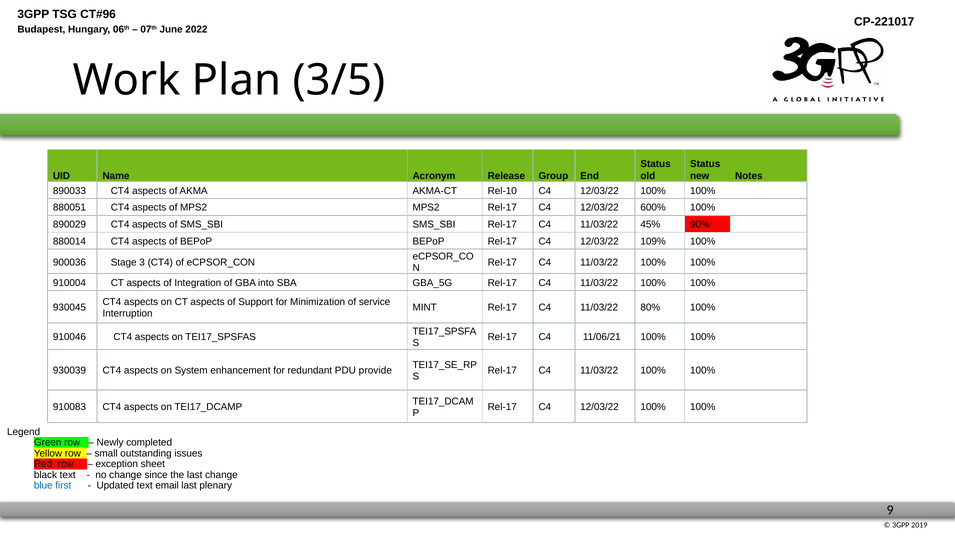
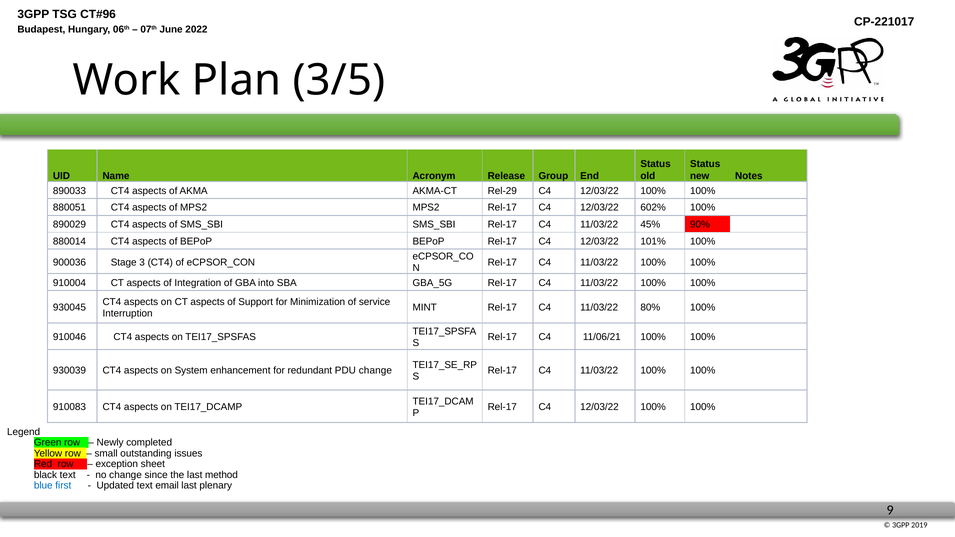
Rel-10: Rel-10 -> Rel-29 (502, 191)
600%: 600% -> 602% (653, 208)
109%: 109% -> 101% (653, 242)
PDU provide: provide -> change (375, 371)
last change: change -> method (221, 475)
